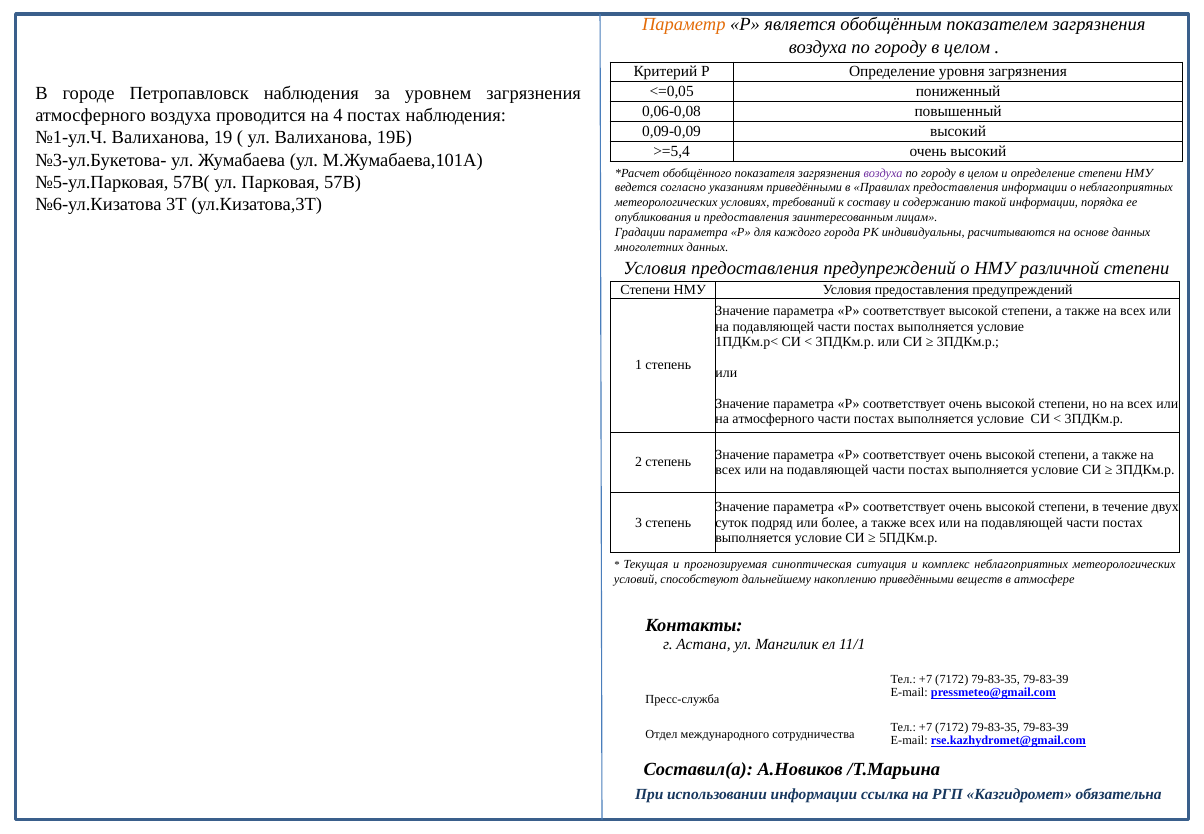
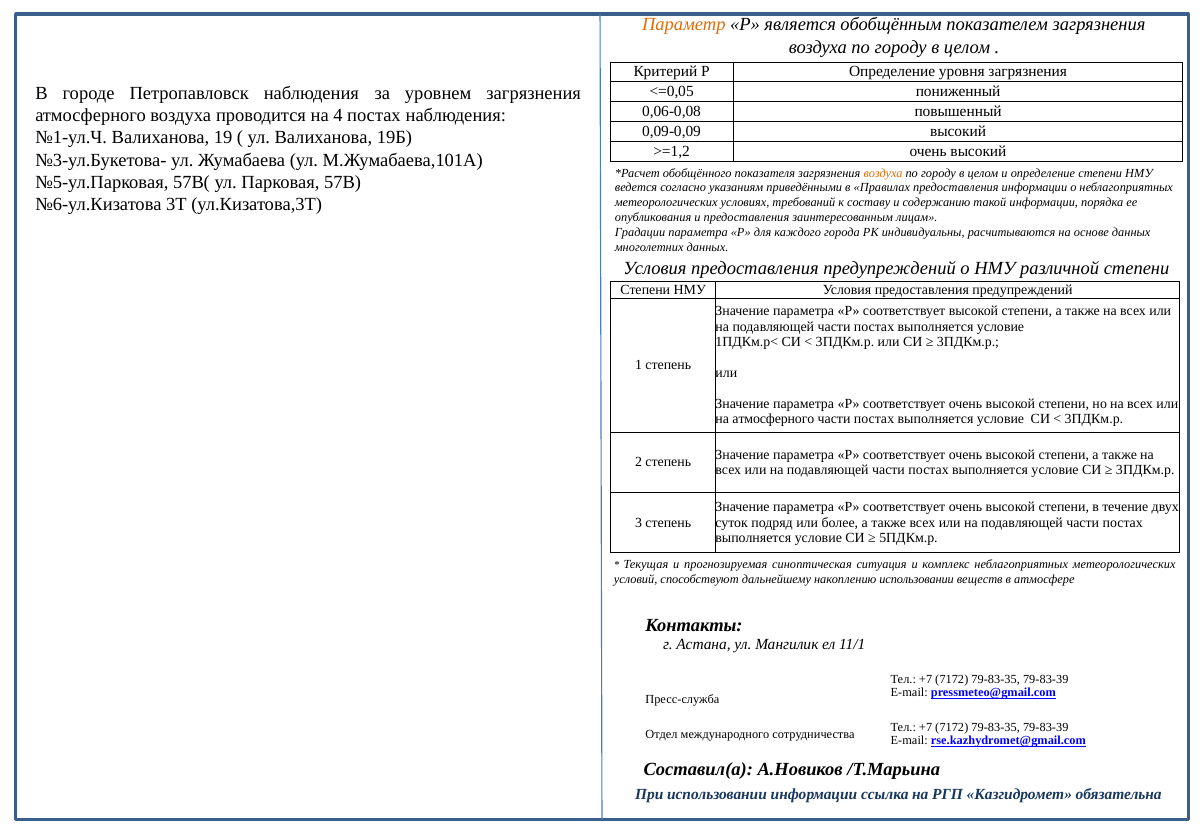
>=5,4: >=5,4 -> >=1,2 (672, 151)
воздуха colour: purple -> orange (883, 173)
накоплению приведёнными: приведёнными -> использовании (917, 579)
